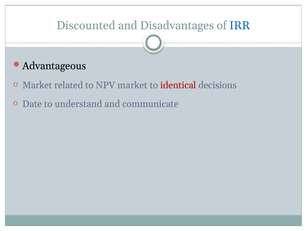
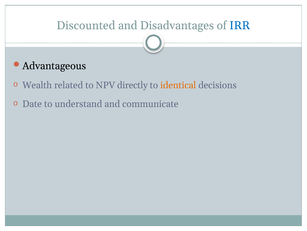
Market: Market -> Wealth (37, 85)
NPV market: market -> directly (132, 85)
identical colour: red -> orange (178, 85)
